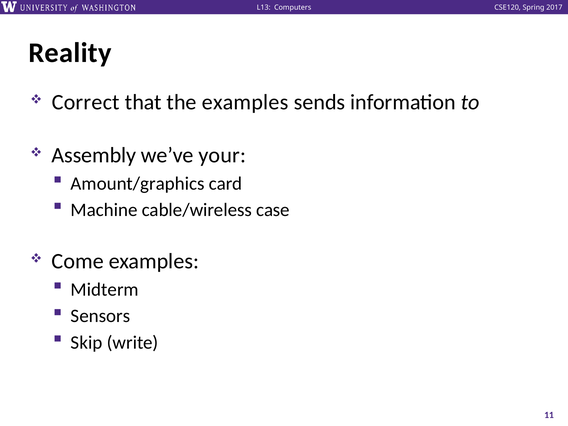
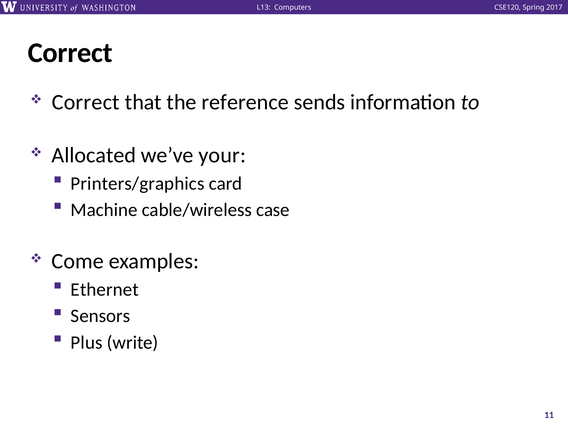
Reality: Reality -> Correct (70, 53)
the examples: examples -> reference (245, 102)
Assembly: Assembly -> Allocated (94, 155)
Amount/graphics: Amount/graphics -> Printers/graphics (138, 183)
Midterm: Midterm -> Ethernet (105, 290)
Skip: Skip -> Plus (87, 343)
